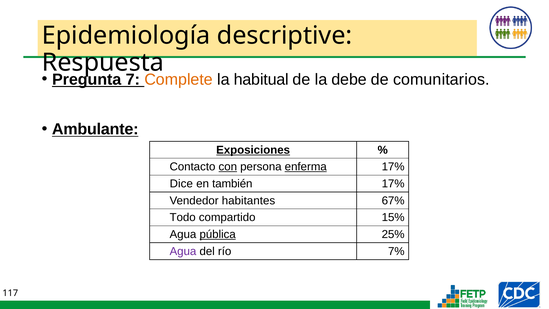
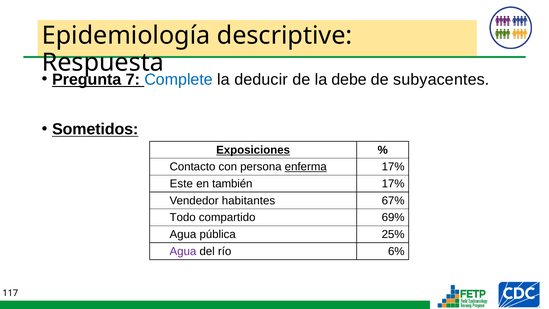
Complete colour: orange -> blue (179, 79)
habitual: habitual -> deducir (261, 79)
comunitarios: comunitarios -> subyacentes (441, 79)
Ambulante: Ambulante -> Sometidos (95, 129)
con underline: present -> none (228, 167)
Dice: Dice -> Este (181, 184)
15%: 15% -> 69% (393, 217)
pública underline: present -> none (218, 234)
7%: 7% -> 6% (396, 251)
